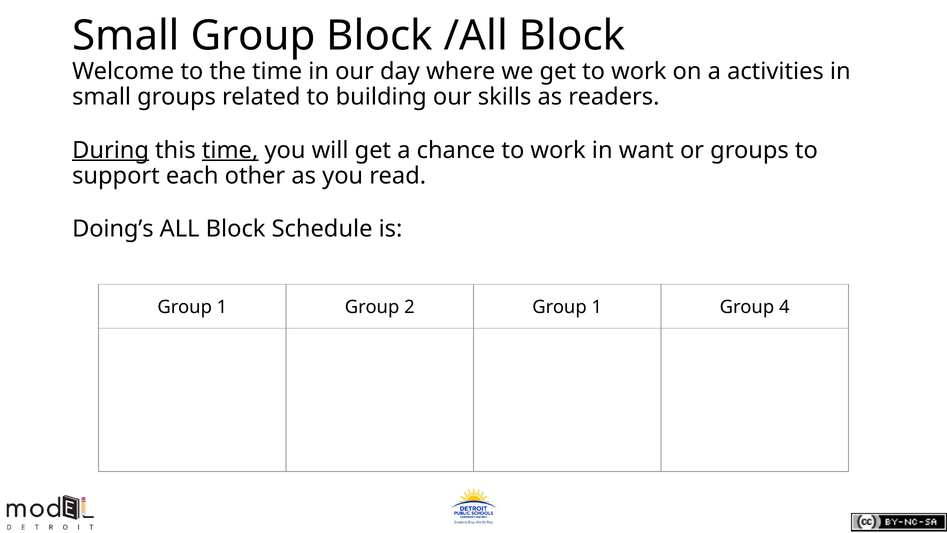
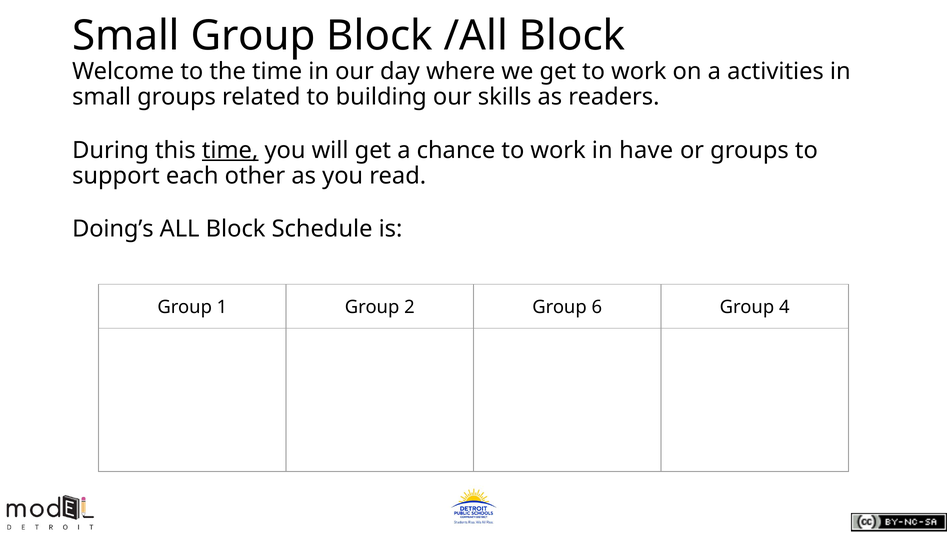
During underline: present -> none (111, 150)
want: want -> have (646, 150)
2 Group 1: 1 -> 6 (597, 307)
